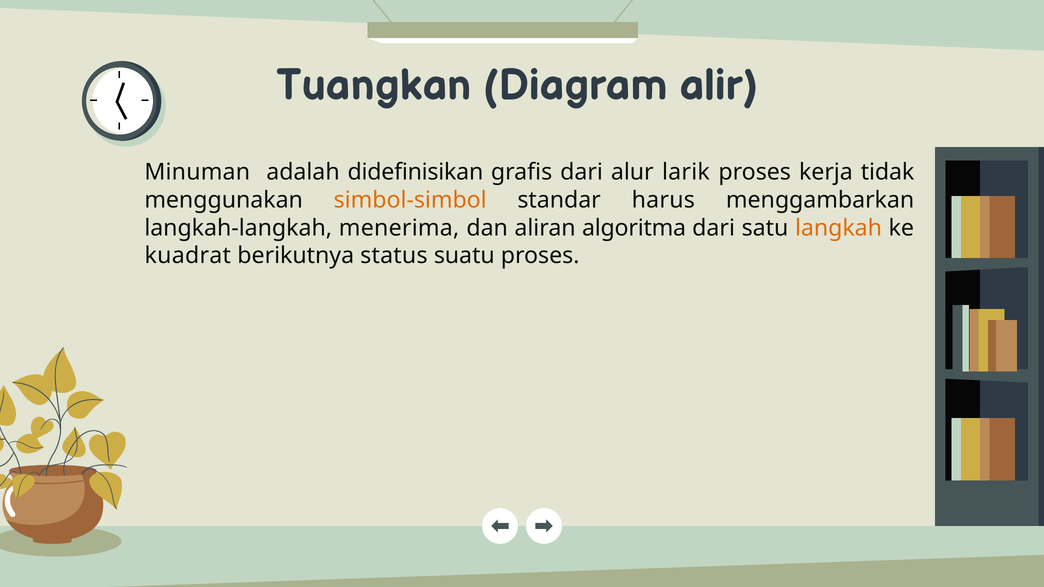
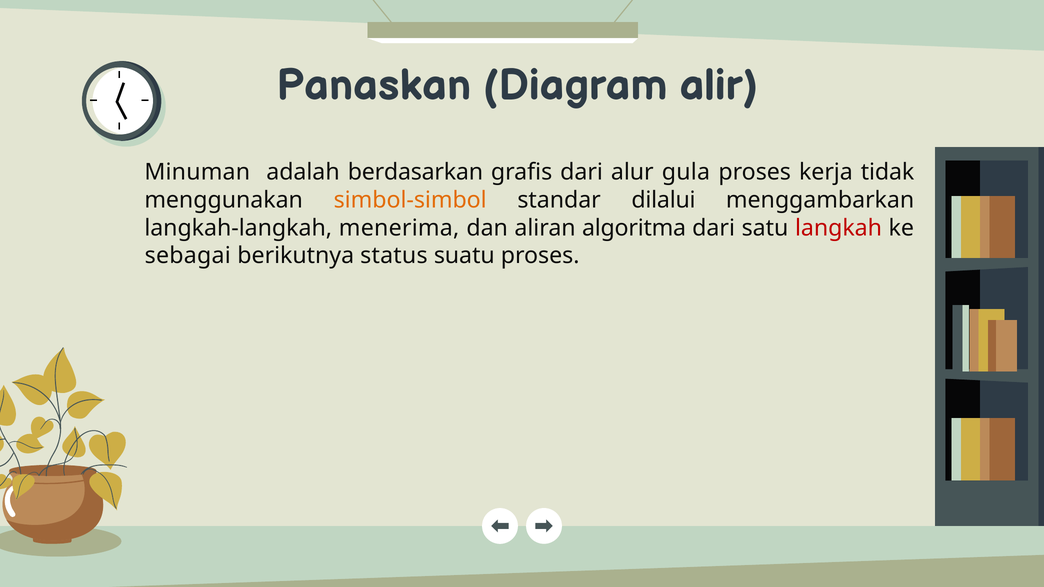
Tuangkan: Tuangkan -> Panaskan (374, 85)
didefinisikan: didefinisikan -> berdasarkan (415, 172)
larik: larik -> gula (686, 172)
harus: harus -> dilalui (664, 200)
langkah colour: orange -> red (839, 228)
kuadrat: kuadrat -> sebagai (188, 256)
